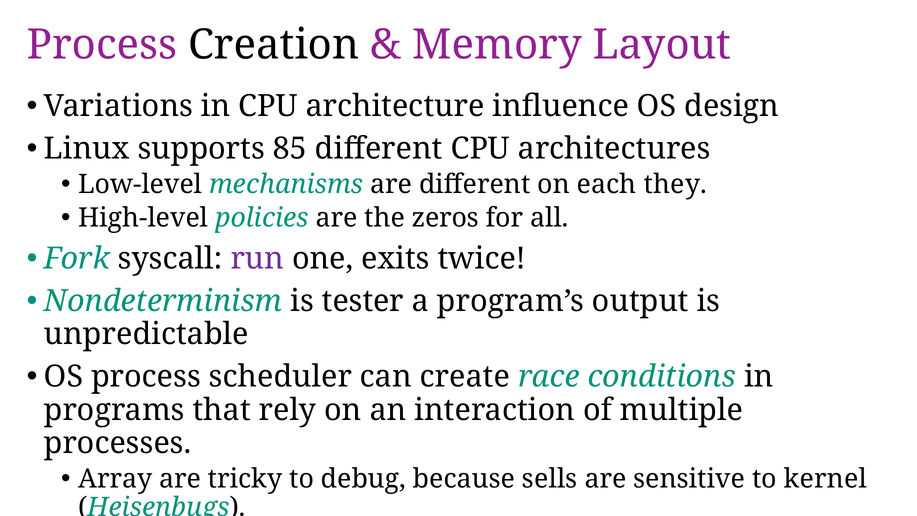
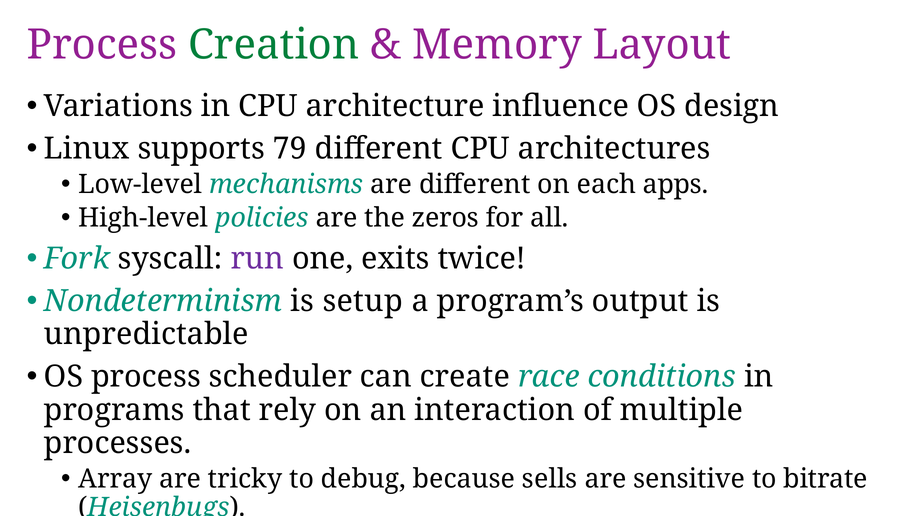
Creation colour: black -> green (274, 45)
85: 85 -> 79 (290, 149)
they: they -> apps (676, 184)
tester: tester -> setup (363, 301)
to kernel: kernel -> bitrate (826, 479)
